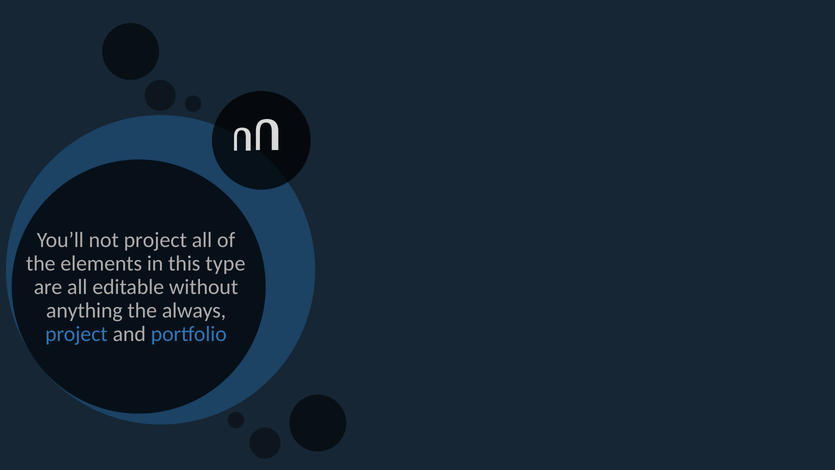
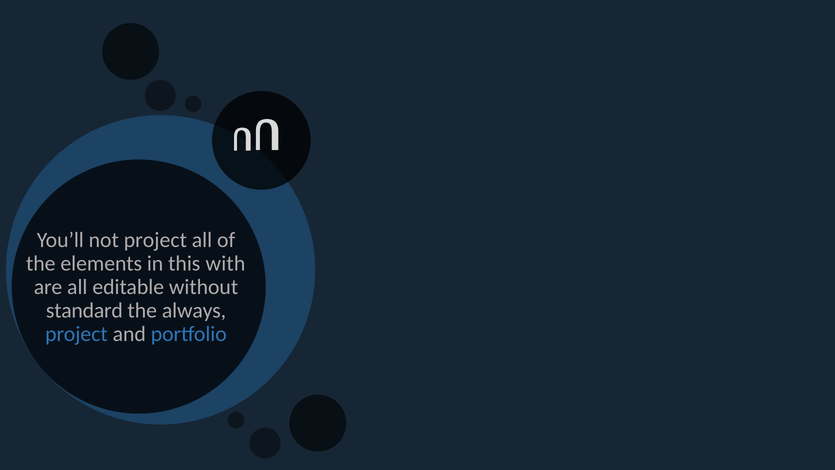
type: type -> with (225, 264)
anything: anything -> standard (84, 311)
